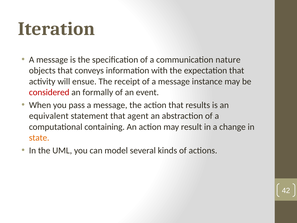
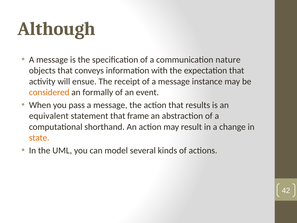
Iteration: Iteration -> Although (57, 29)
considered colour: red -> orange (49, 92)
agent: agent -> frame (138, 116)
containing: containing -> shorthand (105, 127)
